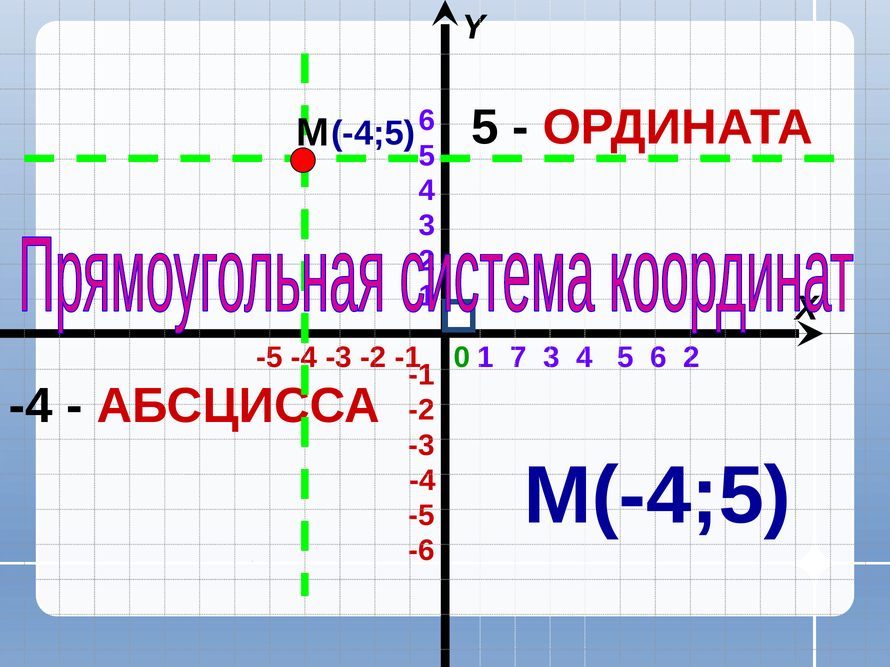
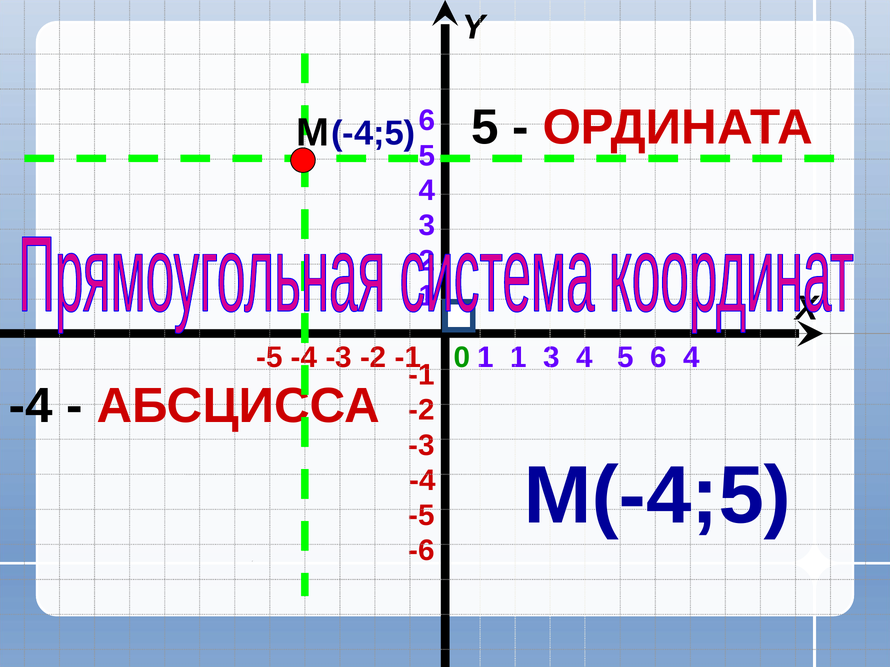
1 7: 7 -> 1 (519, 358)
6 2: 2 -> 4 (691, 358)
